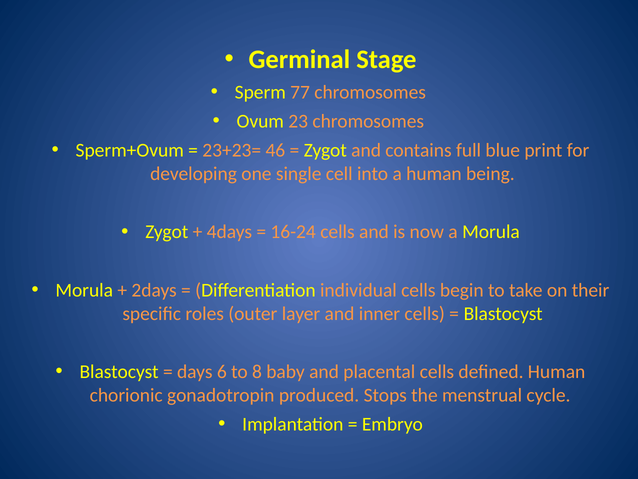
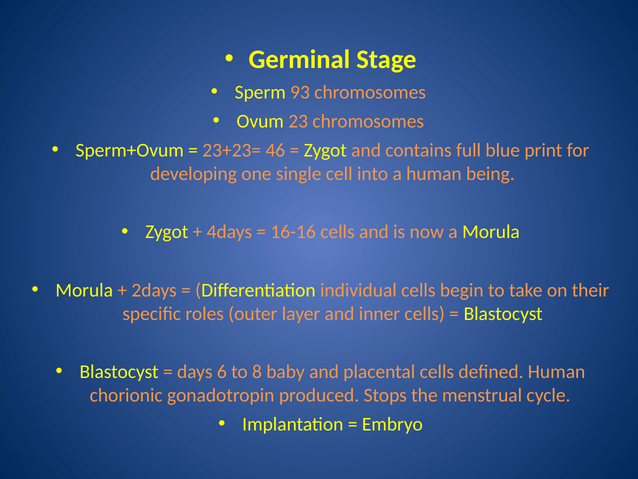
77: 77 -> 93 (300, 92)
16-24: 16-24 -> 16-16 (293, 232)
